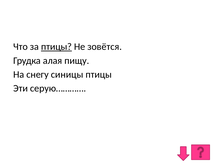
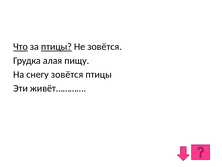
Что underline: none -> present (21, 47)
снегу синицы: синицы -> зовётся (67, 74)
серую…………: серую………… -> живёт………… (58, 88)
